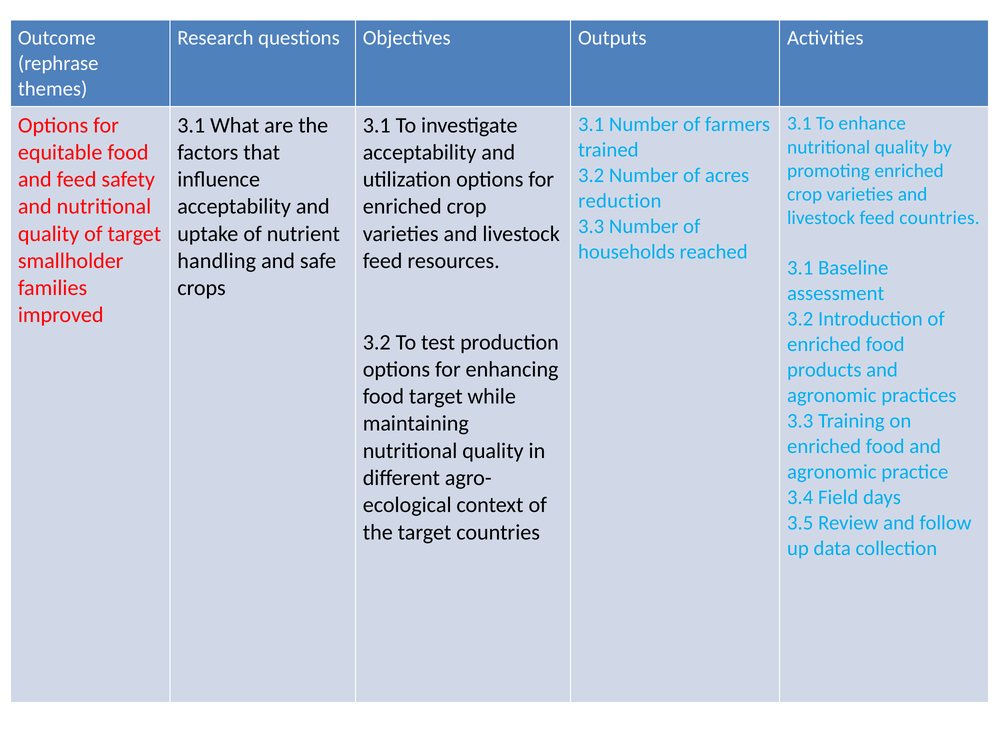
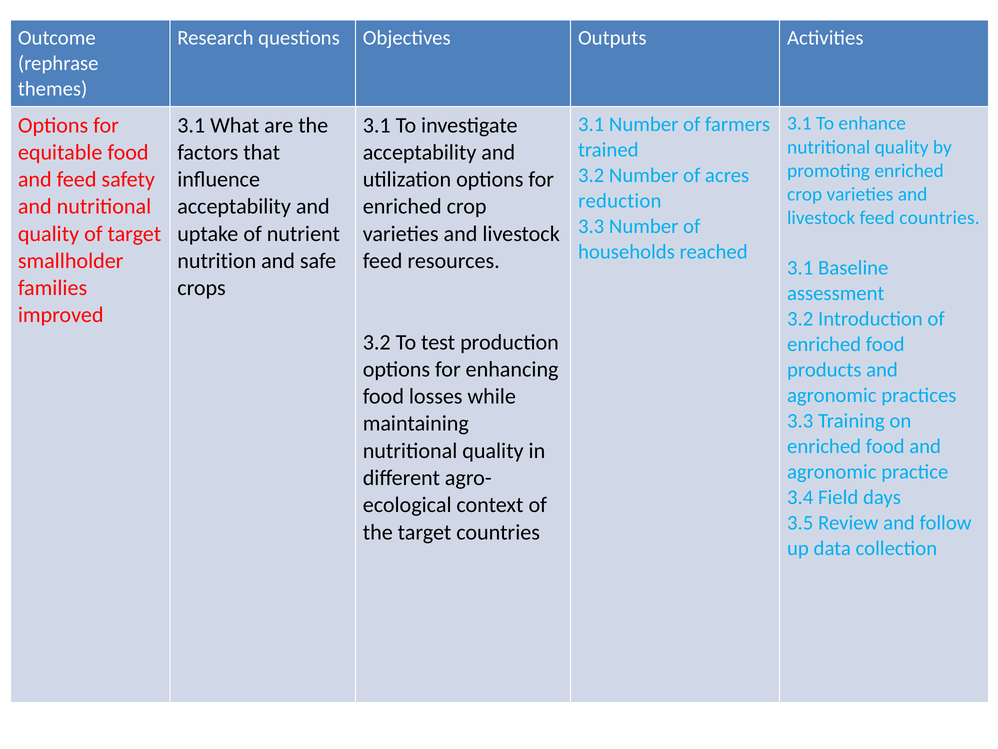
handling: handling -> nutrition (217, 261)
food target: target -> losses (436, 396)
